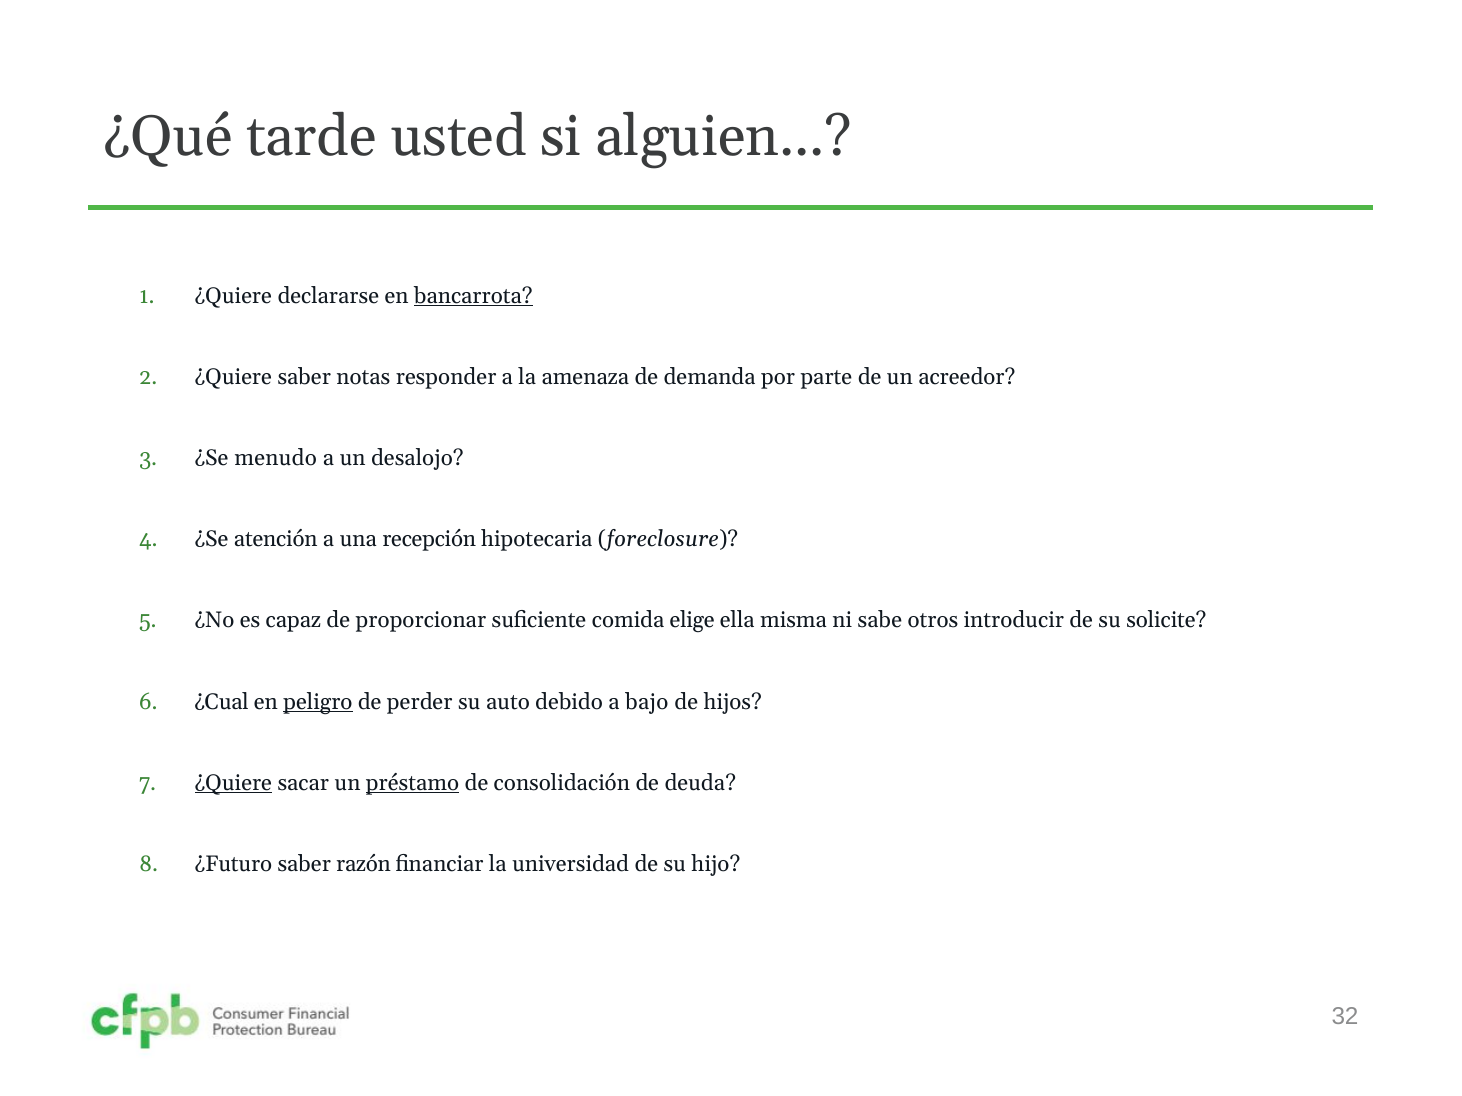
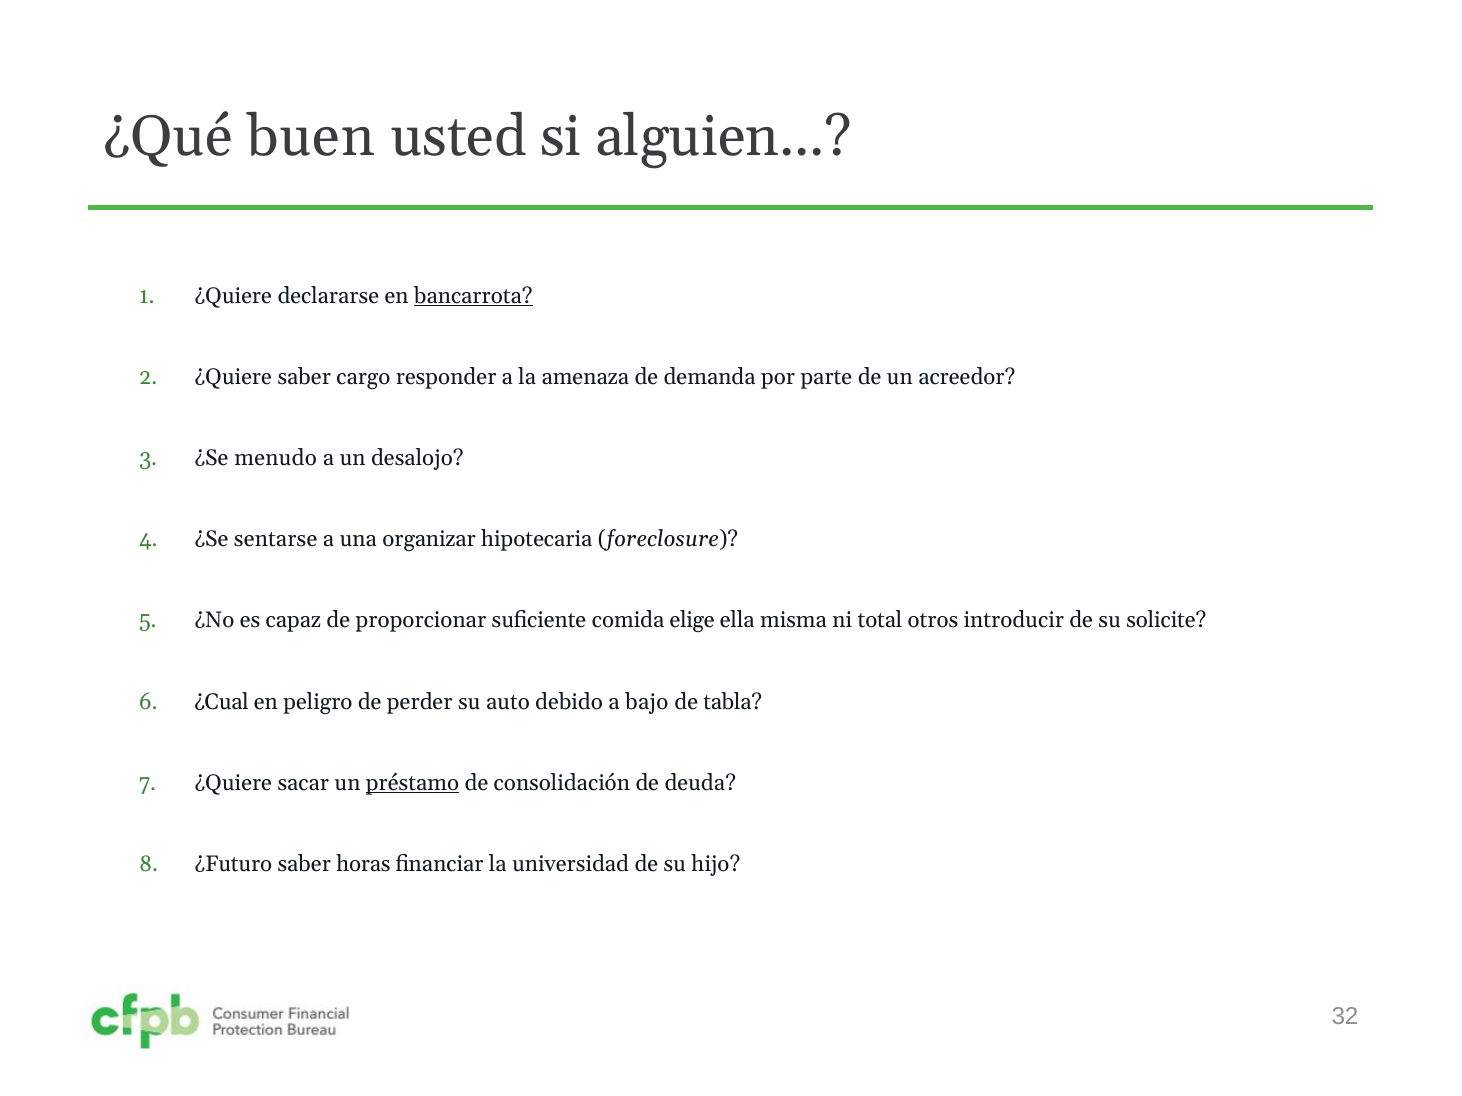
tarde: tarde -> buen (311, 136)
notas: notas -> cargo (363, 377)
atención: atención -> sentarse (276, 540)
recepción: recepción -> organizar (429, 540)
sabe: sabe -> total (880, 621)
peligro underline: present -> none (318, 702)
hijos: hijos -> tabla (733, 702)
¿Quiere underline: present -> none (233, 783)
razón: razón -> horas (363, 864)
